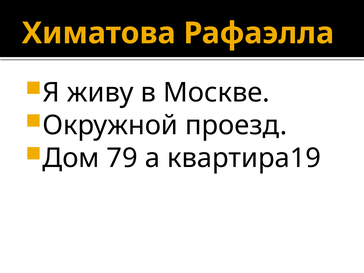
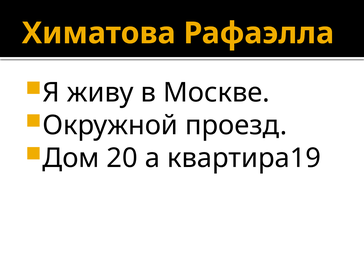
79: 79 -> 20 (122, 158)
